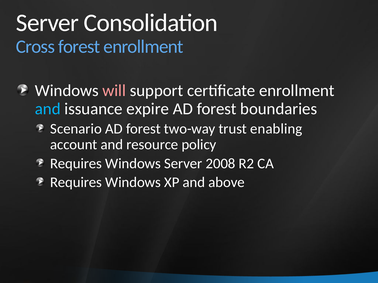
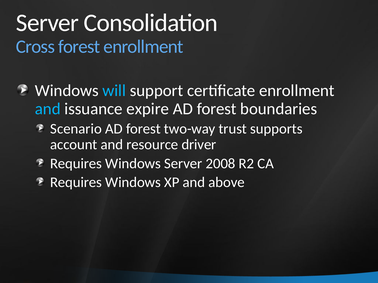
will colour: pink -> light blue (114, 91)
enabling: enabling -> supports (276, 129)
policy: policy -> driver (199, 145)
